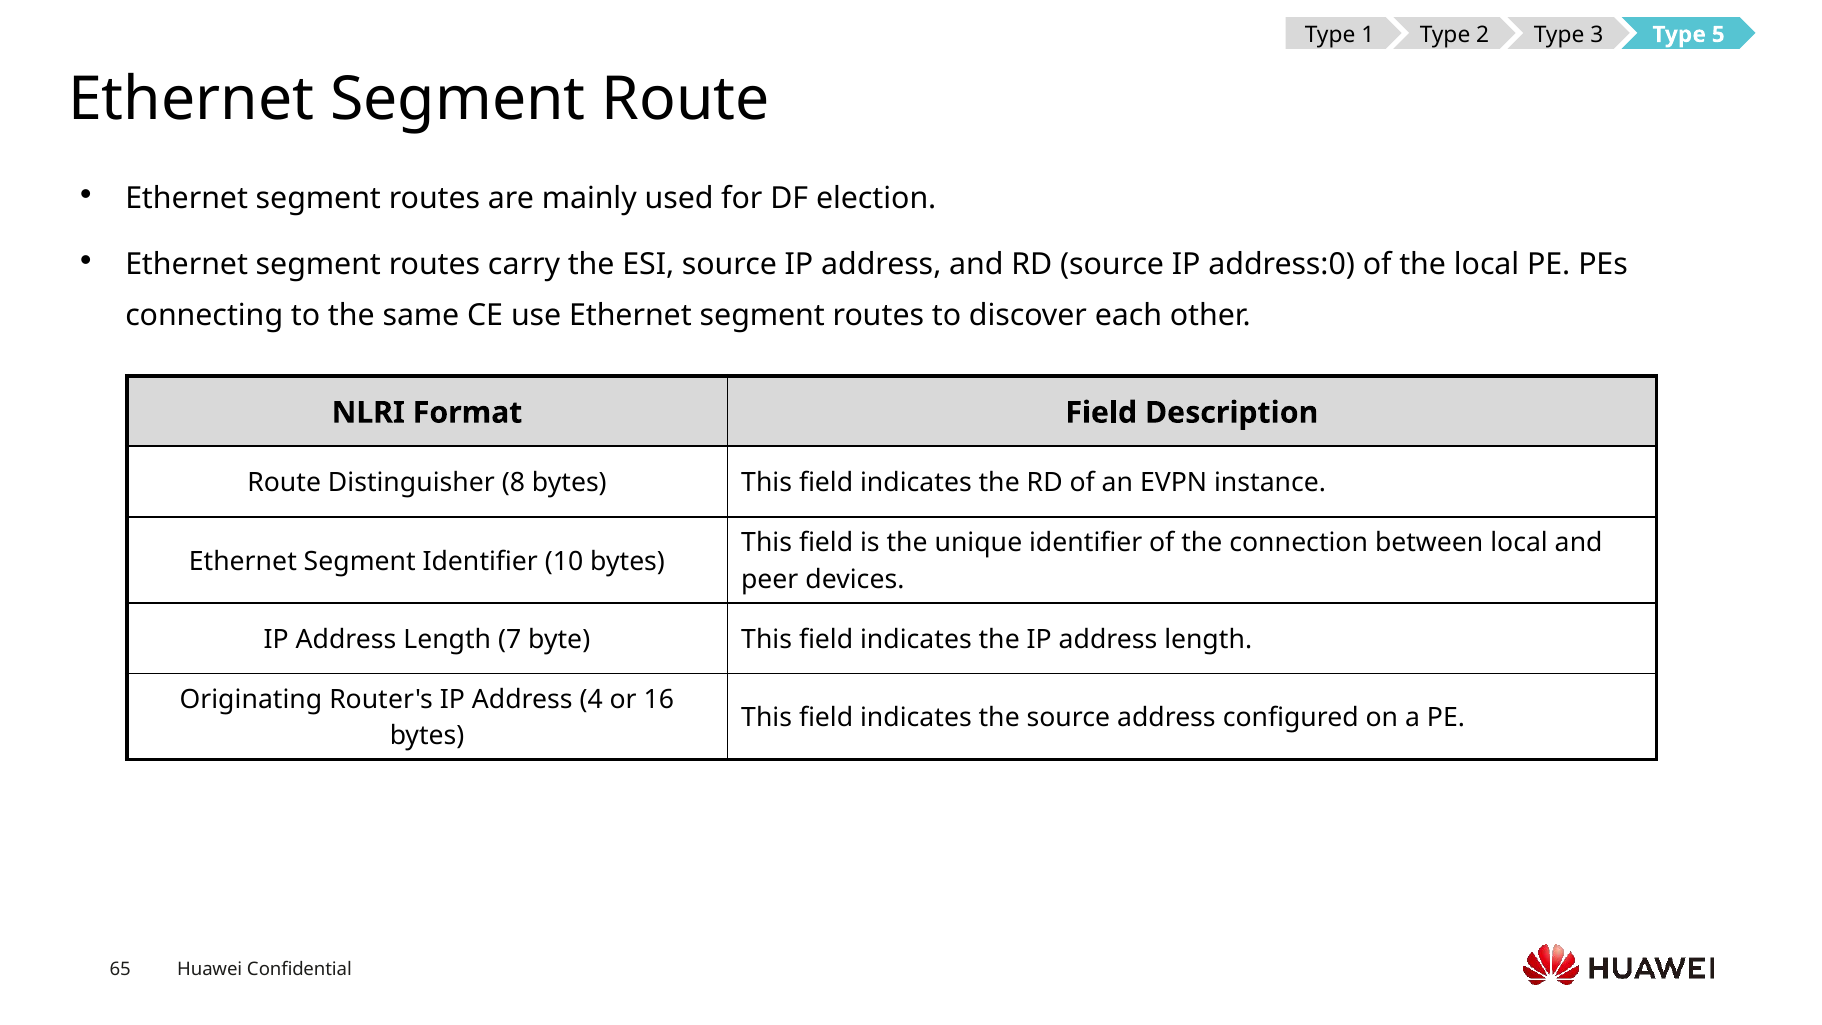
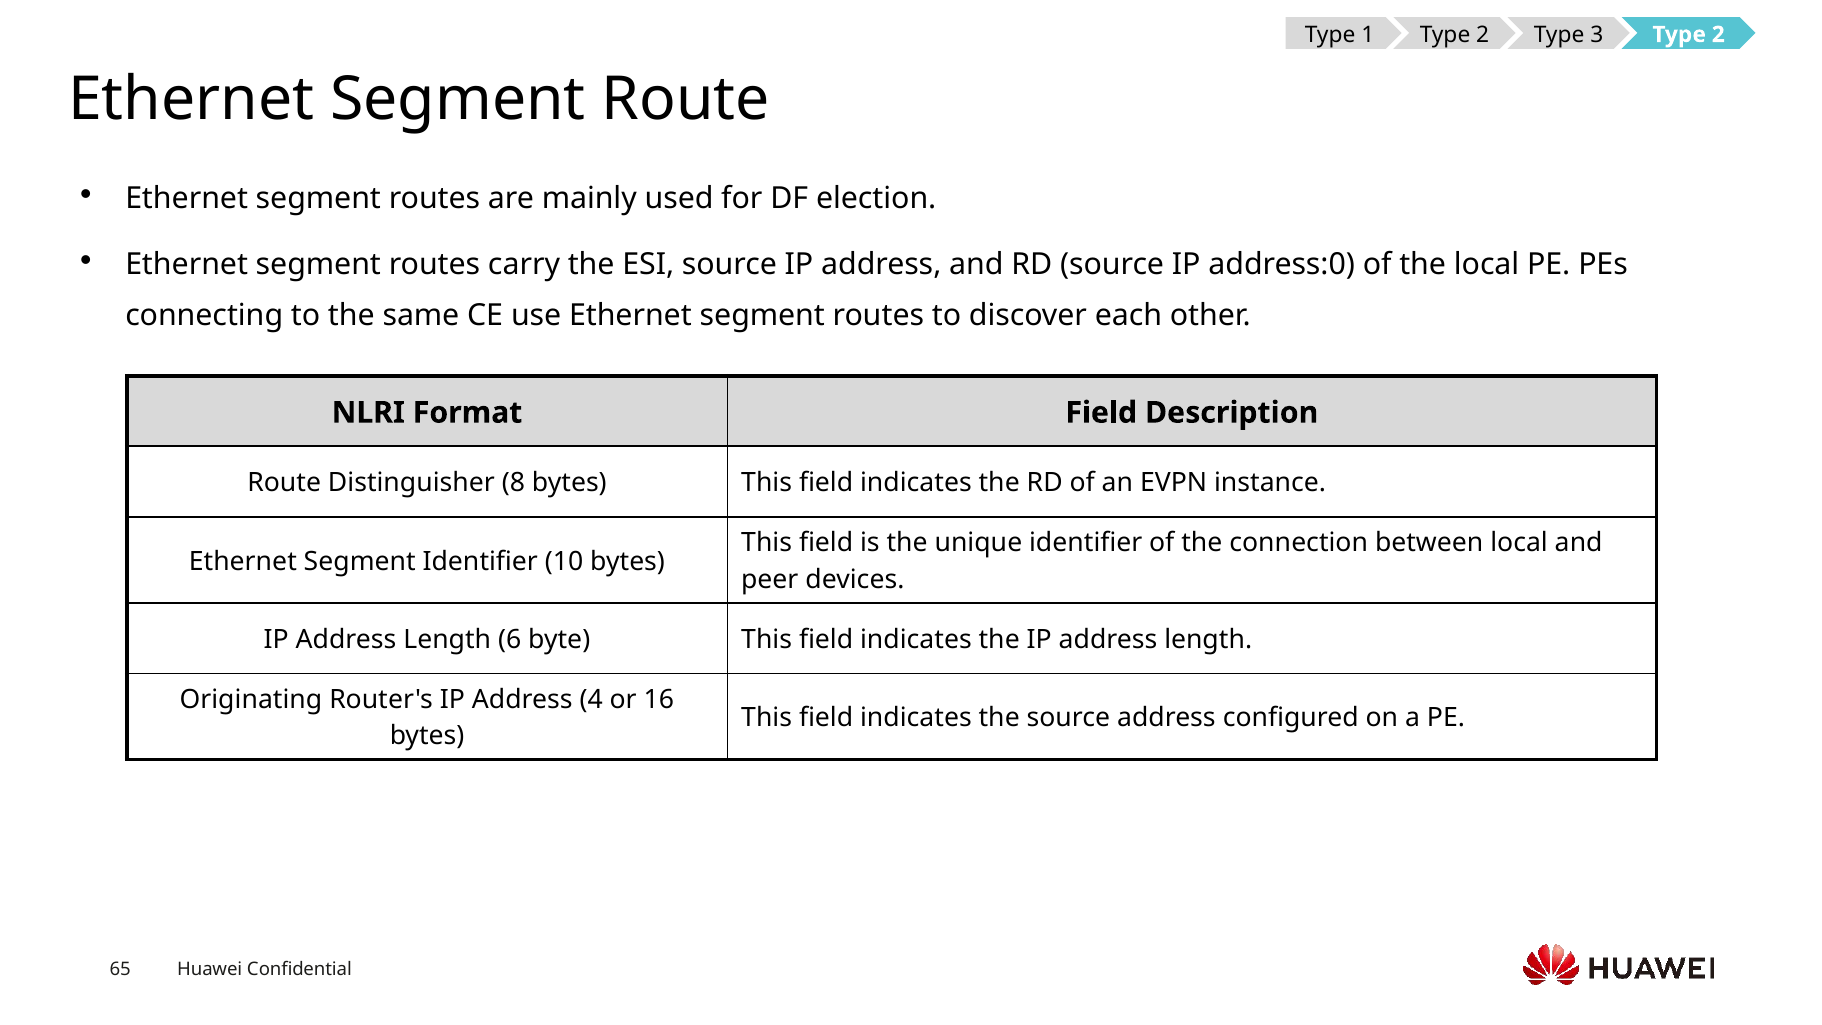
2 Type 5: 5 -> 2 (1718, 35)
7: 7 -> 6 (510, 640)
